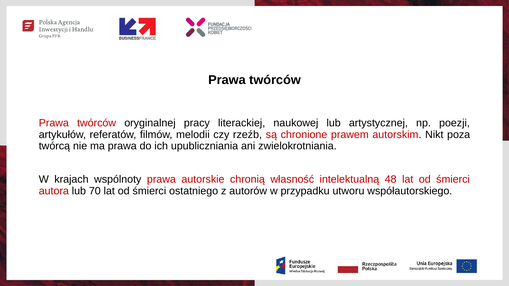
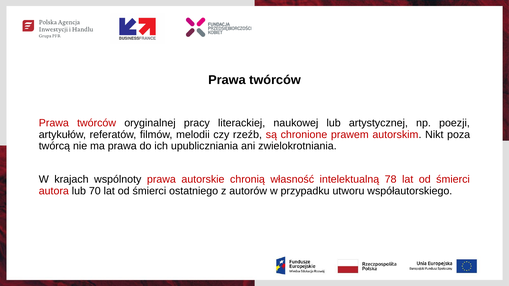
48: 48 -> 78 (391, 180)
